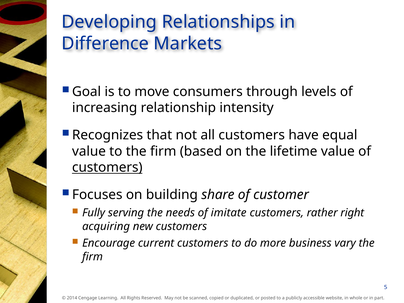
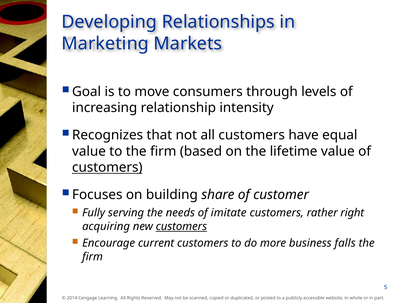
Difference: Difference -> Marketing (105, 44)
customers underline: none -> present (181, 226)
vary: vary -> falls (345, 243)
